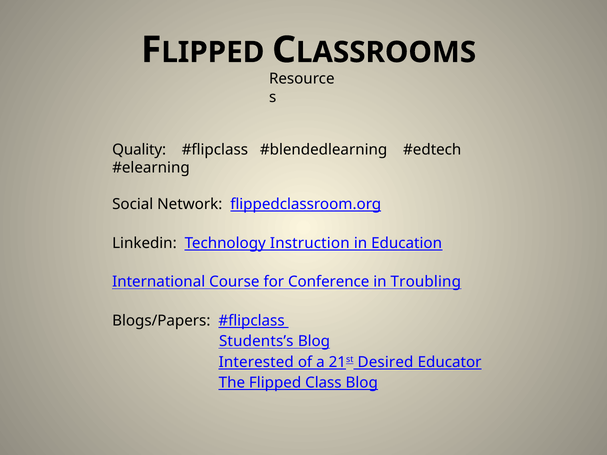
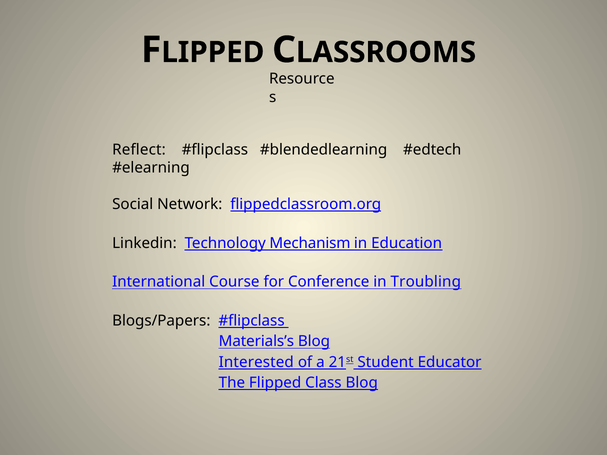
Quality: Quality -> Reflect (139, 150)
Instruction: Instruction -> Mechanism (310, 243)
Students’s: Students’s -> Materials’s (256, 342)
Desired: Desired -> Student (386, 362)
